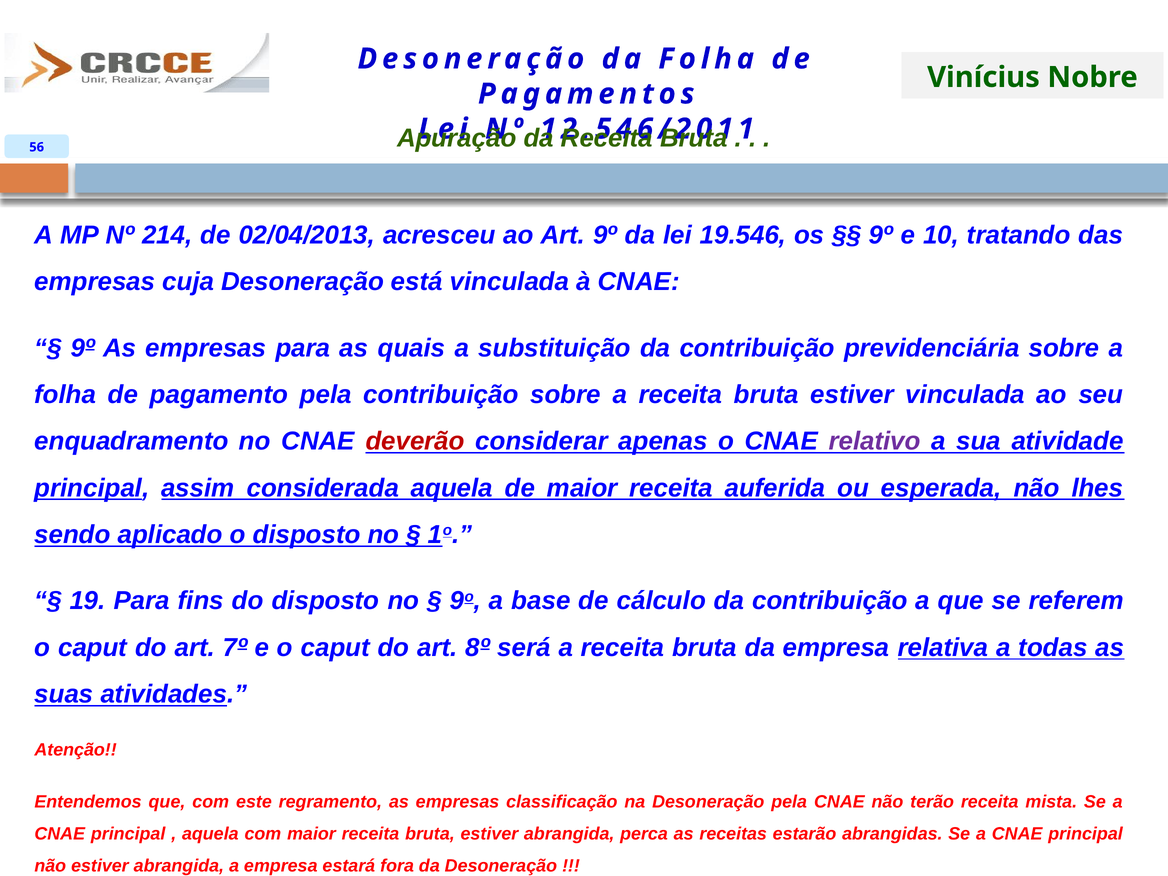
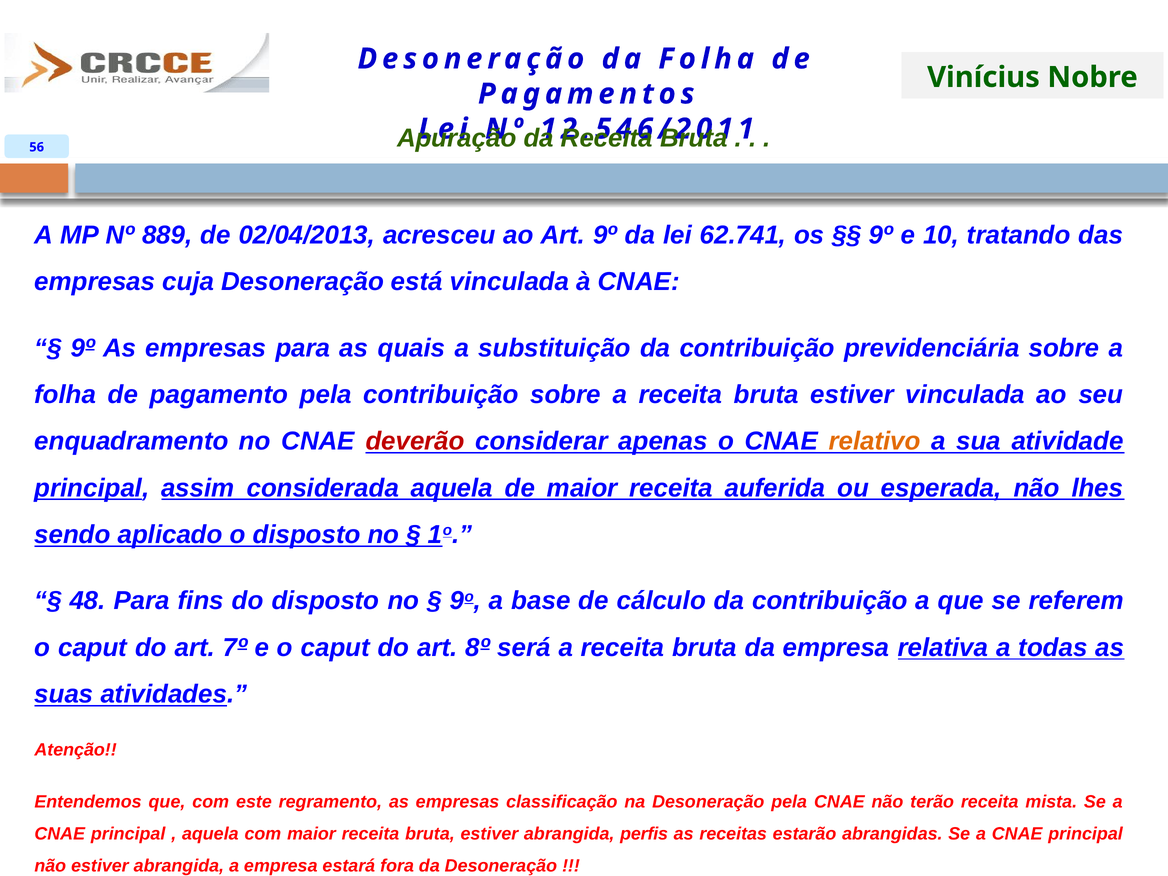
214: 214 -> 889 (167, 235)
19.546: 19.546 -> 62.741 (743, 235)
relativo colour: purple -> orange (875, 441)
19: 19 -> 48 (88, 601)
perca: perca -> perfis (644, 834)
